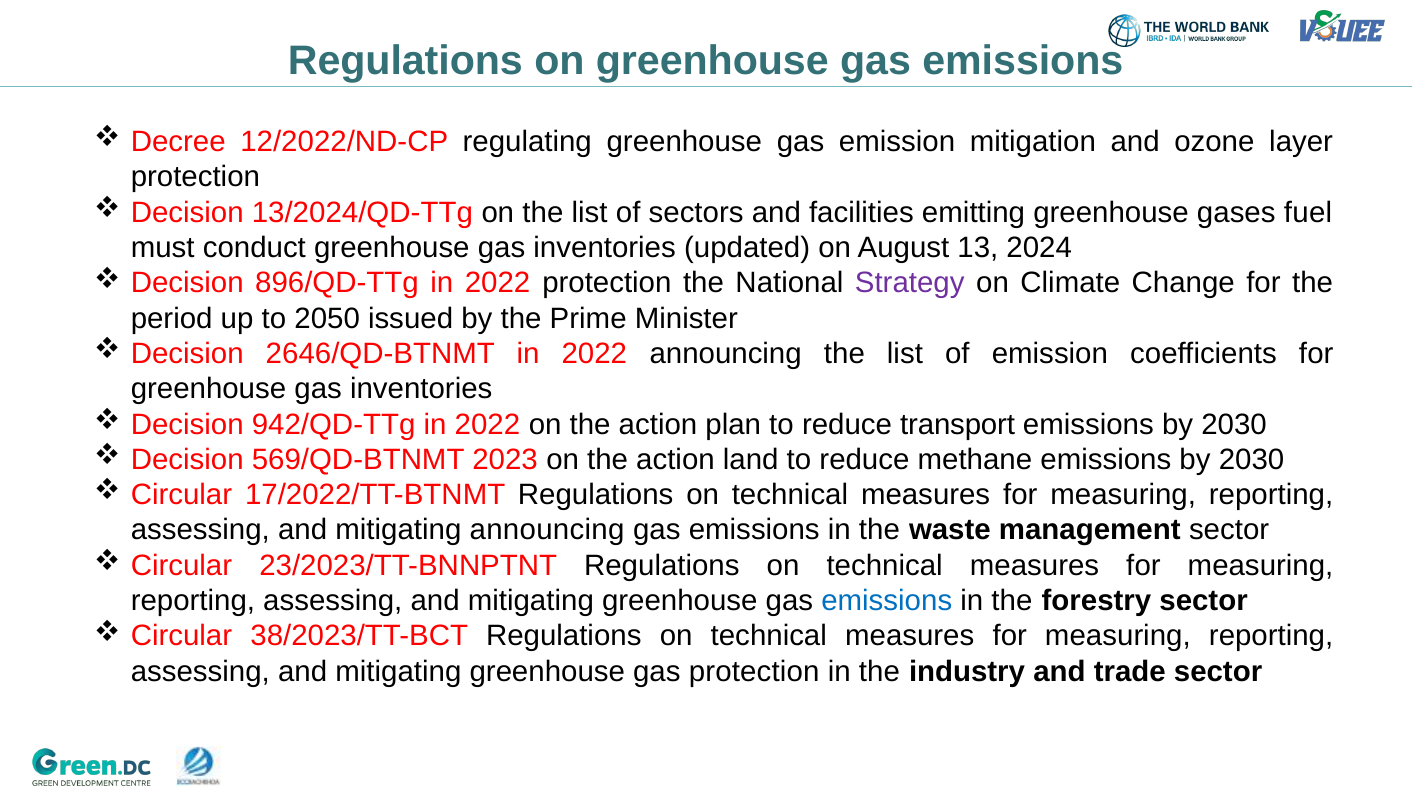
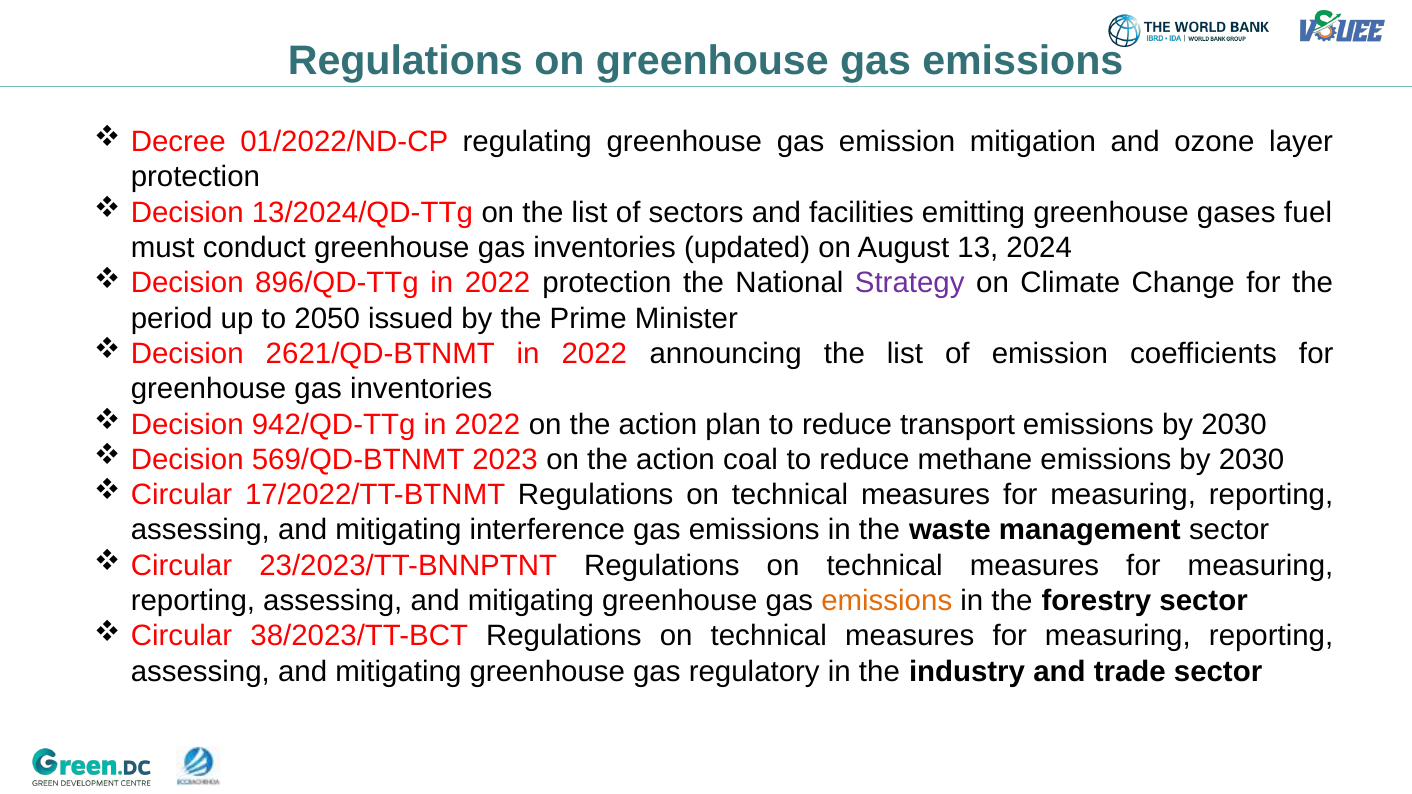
12/2022/ND-CP: 12/2022/ND-CP -> 01/2022/ND-CP (344, 142)
2646/QD-BTNMT: 2646/QD-BTNMT -> 2621/QD-BTNMT (380, 354)
land: land -> coal (751, 460)
mitigating announcing: announcing -> interference (547, 530)
emissions colour: blue -> orange (887, 601)
gas protection: protection -> regulatory (754, 672)
